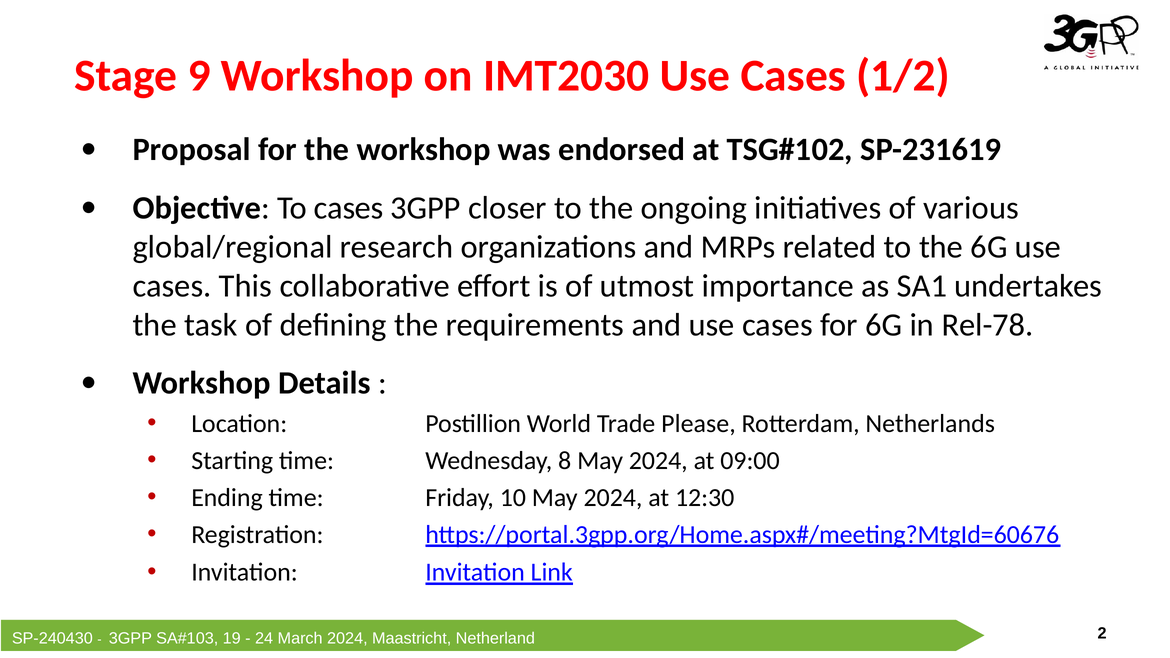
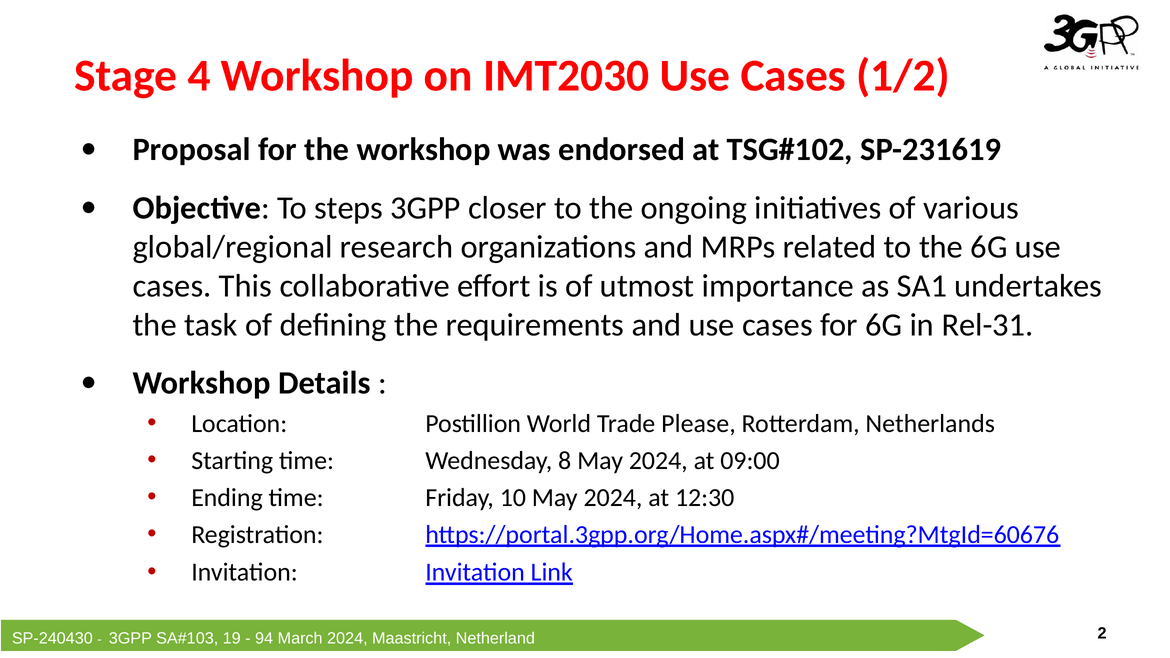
9: 9 -> 4 (199, 76)
To cases: cases -> steps (349, 208)
Rel-78: Rel-78 -> Rel-31 (987, 325)
24: 24 -> 94 (264, 639)
